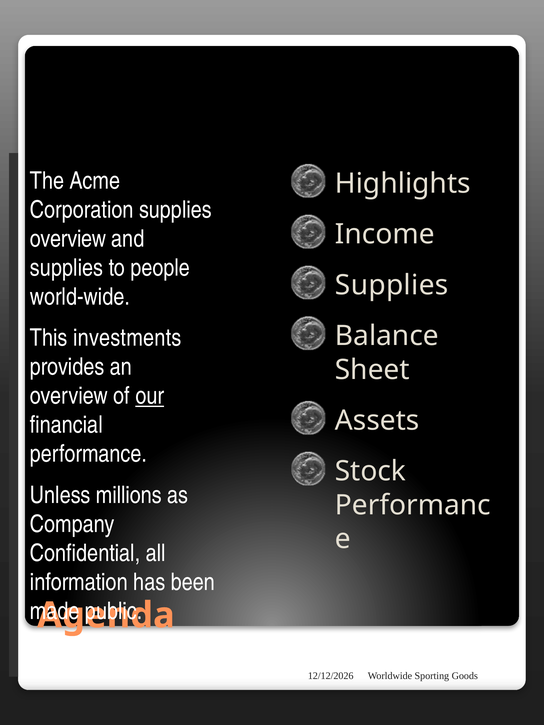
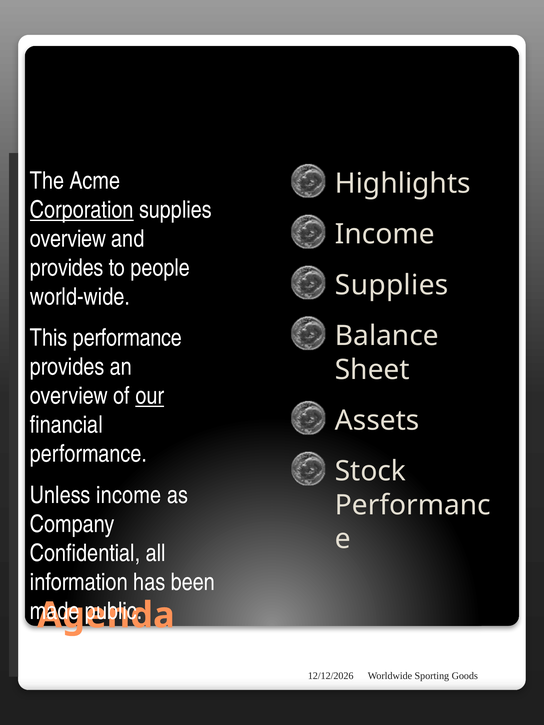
Corporation underline: none -> present (82, 210)
supplies: supplies -> provides (67, 268)
This investments: investments -> performance (127, 338)
Unless millions: millions -> income (129, 495)
